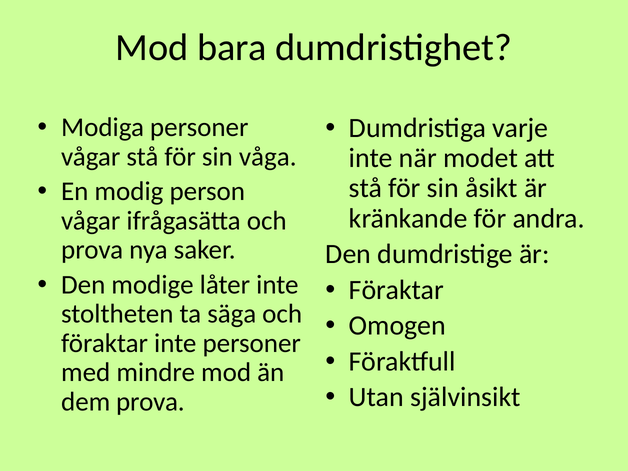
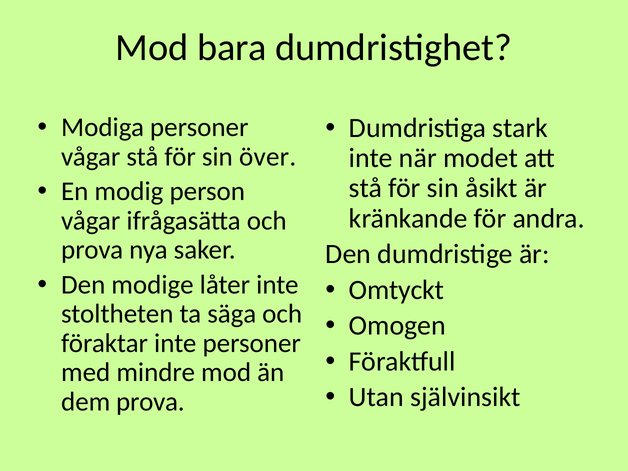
varje: varje -> stark (520, 128)
våga: våga -> över (268, 157)
Föraktar: Föraktar -> Omtyckt (396, 290)
